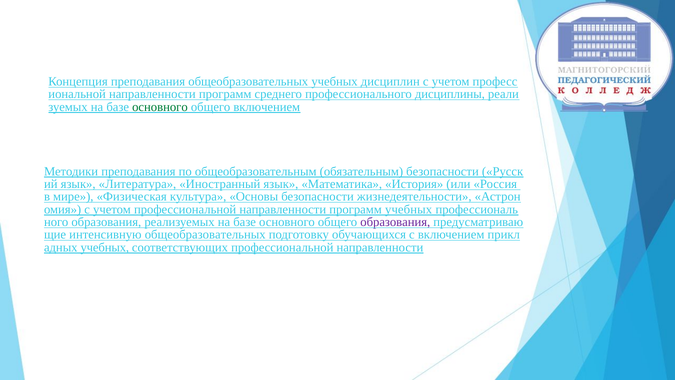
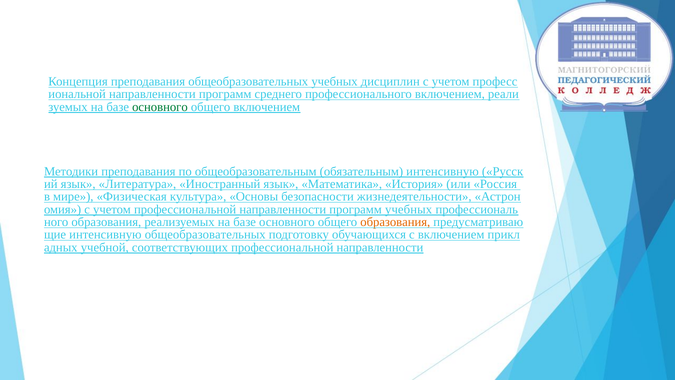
профессионального дисциплины: дисциплины -> включением (450, 94)
обязательным безопасности: безопасности -> интенсивную (443, 171)
образования colour: purple -> orange (395, 222)
учебных: учебных -> учебной (105, 247)
